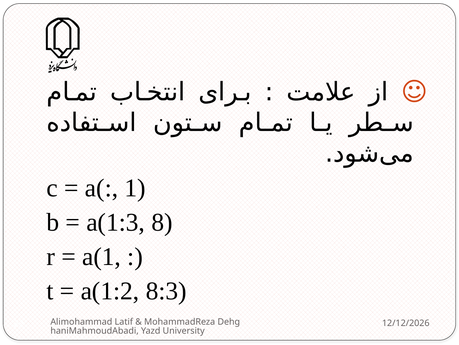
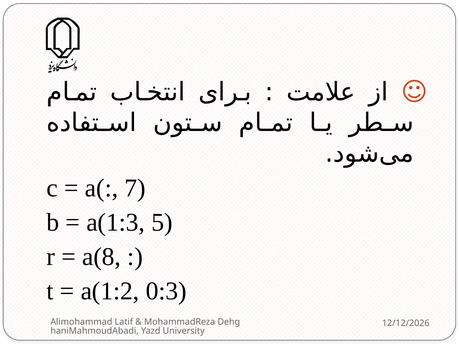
1: 1 -> 7 (135, 188)
8: 8 -> 5 (162, 222)
a(1: a(1 -> a(8 (102, 256)
8:3: 8:3 -> 0:3 (166, 290)
